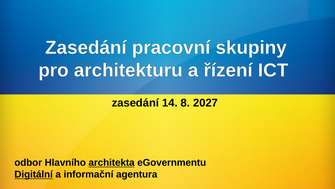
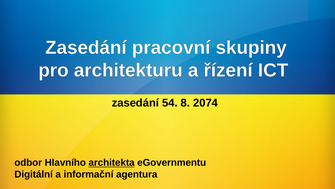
14: 14 -> 54 (170, 103)
2027: 2027 -> 2074 (206, 103)
Digitální underline: present -> none (34, 174)
